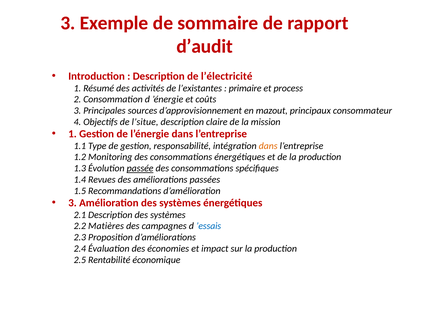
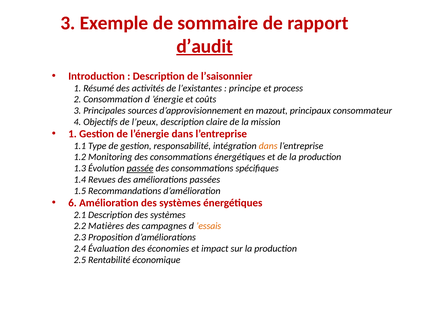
d’audit underline: none -> present (205, 46)
l’électricité: l’électricité -> l’saisonnier (227, 76)
primaire: primaire -> principe (245, 88)
l’situe: l’situe -> l’peux (145, 122)
3: 3 -> 6 (73, 203)
’essais colour: blue -> orange (209, 226)
